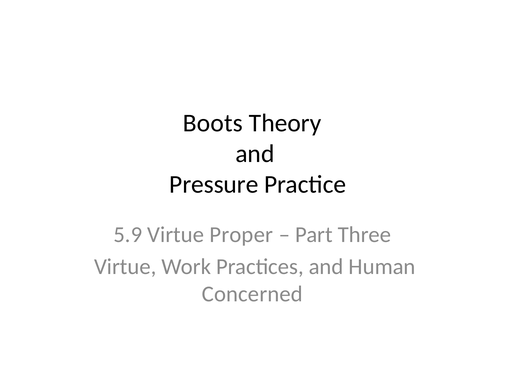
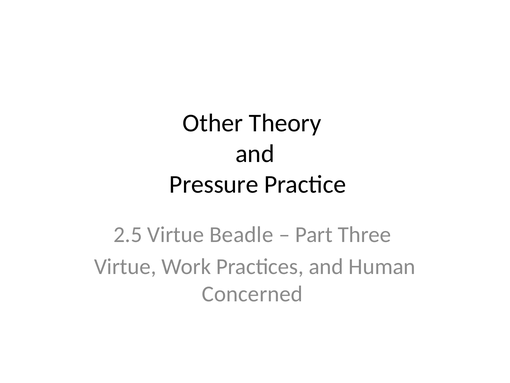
Boots: Boots -> Other (213, 123)
5.9: 5.9 -> 2.5 (128, 235)
Proper: Proper -> Beadle (241, 235)
